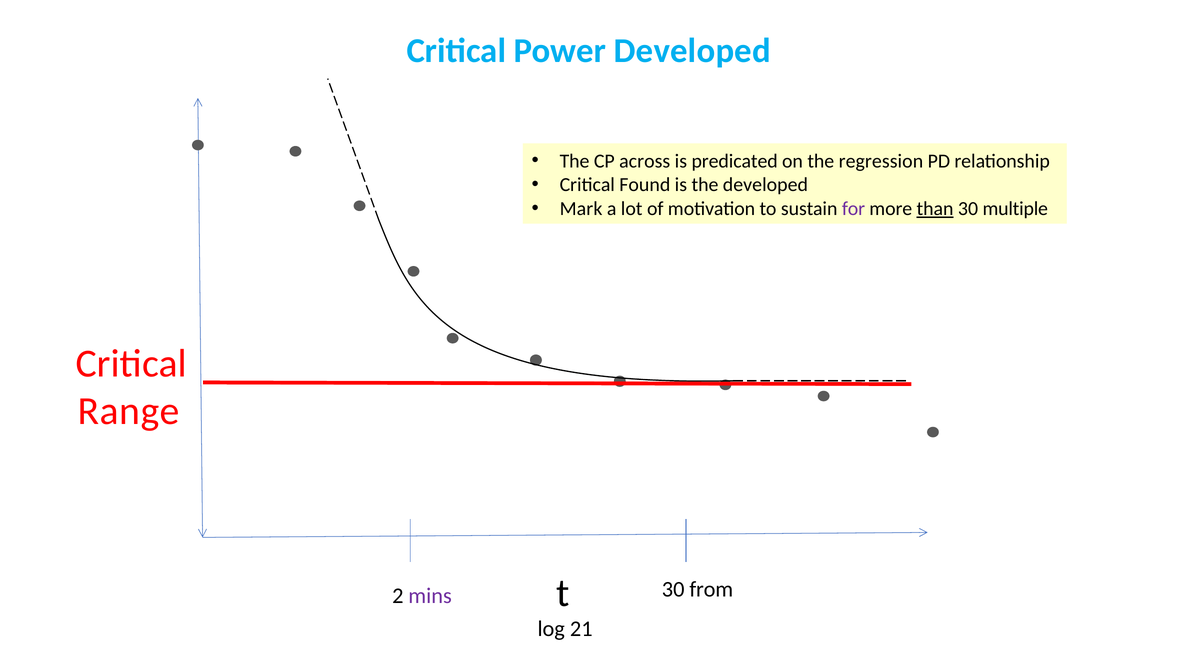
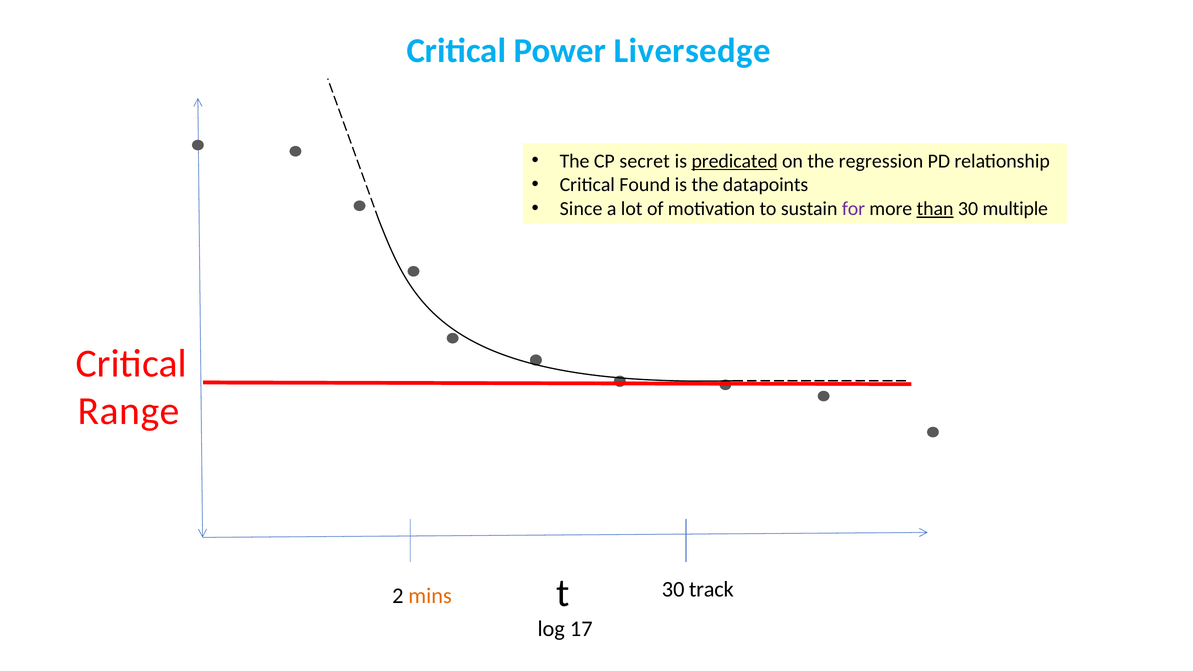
Power Developed: Developed -> Liversedge (692, 51)
across: across -> secret (645, 161)
predicated underline: none -> present (735, 161)
the developed: developed -> datapoints (766, 185)
Mark: Mark -> Since (581, 209)
from: from -> track (711, 589)
mins colour: purple -> orange (430, 596)
21: 21 -> 17 (581, 629)
